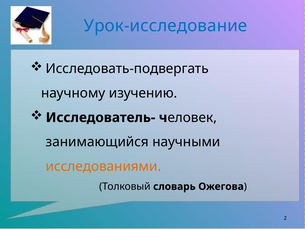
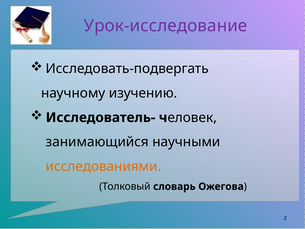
Урок-исследование colour: blue -> purple (165, 26)
